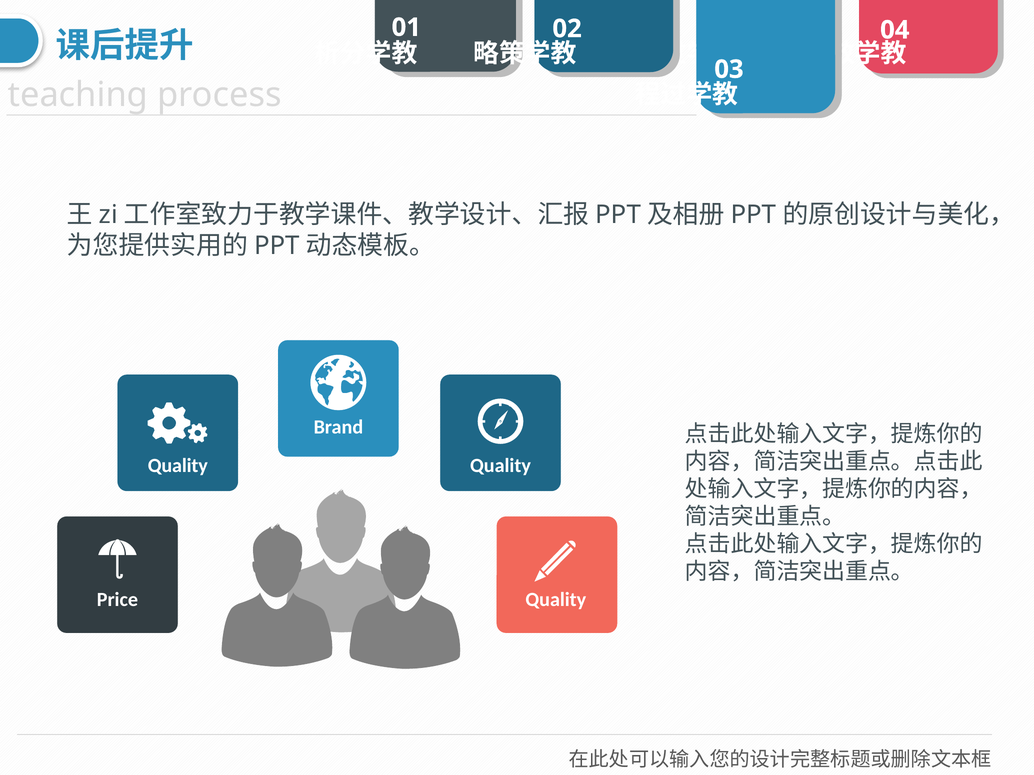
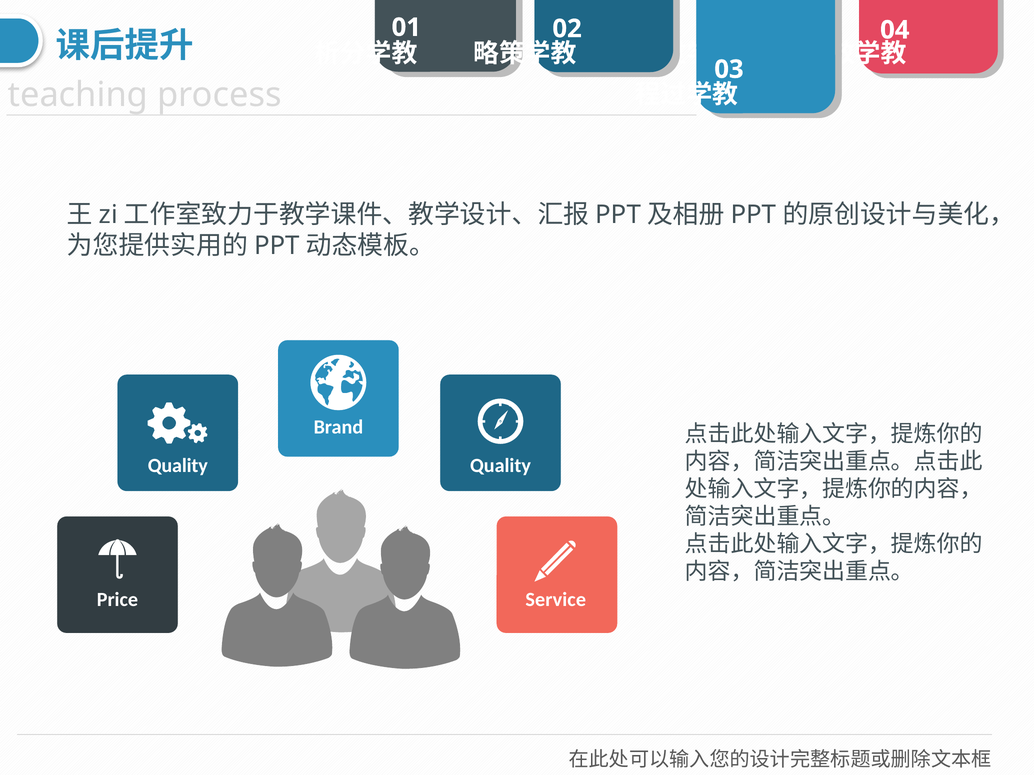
Quality: Quality -> Service (556, 600)
